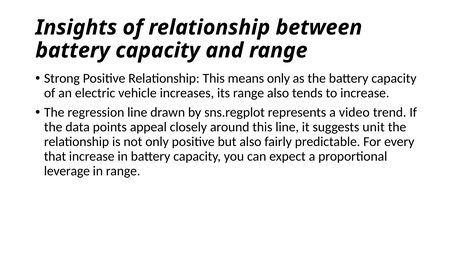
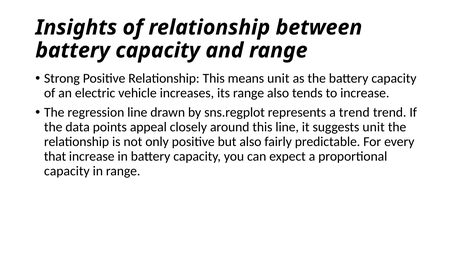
means only: only -> unit (278, 78)
a video: video -> trend (354, 113)
leverage: leverage -> capacity (67, 171)
